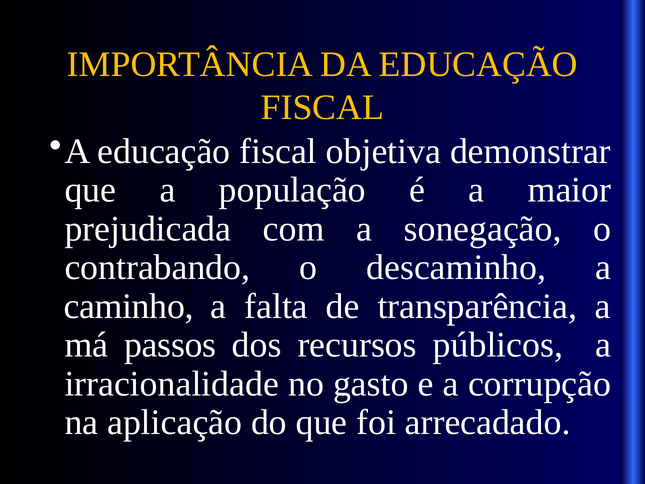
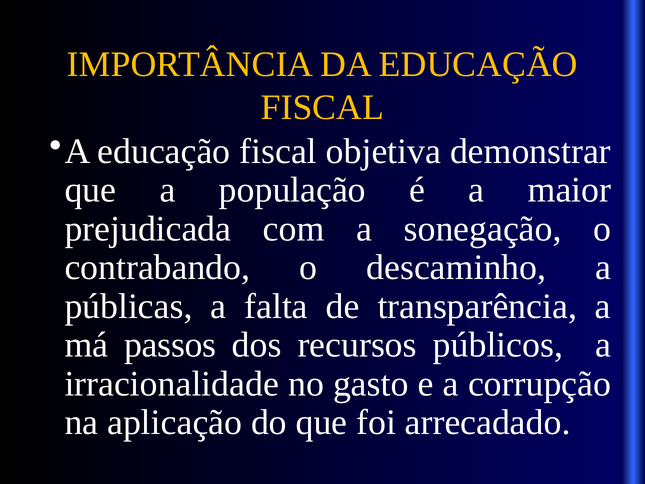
caminho: caminho -> públicas (129, 306)
